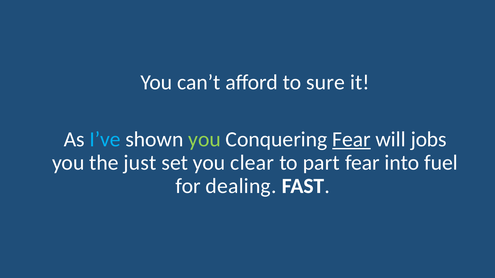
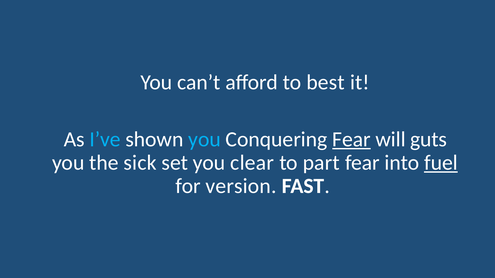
sure: sure -> best (326, 82)
you colour: light green -> light blue (205, 139)
jobs: jobs -> guts (429, 139)
just: just -> sick (140, 163)
fuel underline: none -> present (441, 163)
dealing: dealing -> version (241, 186)
